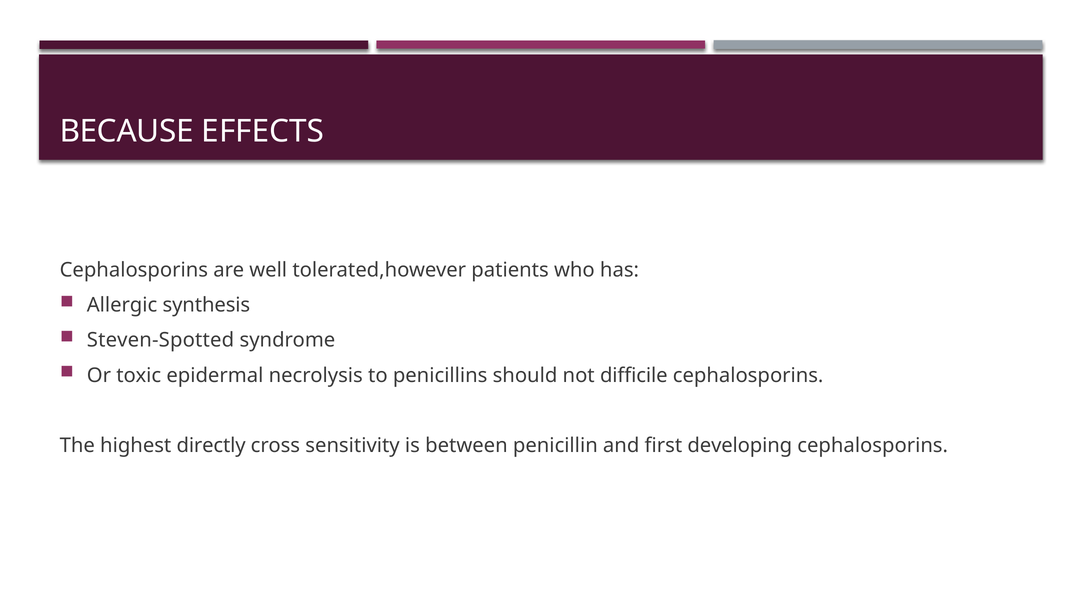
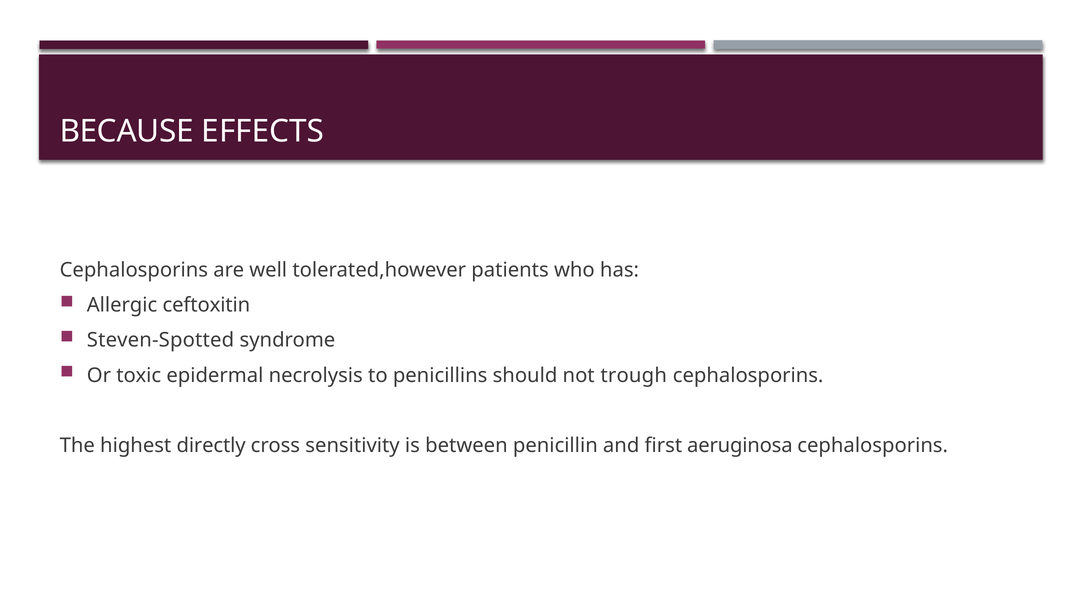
synthesis: synthesis -> ceftoxitin (206, 305)
difficile: difficile -> trough (634, 376)
developing: developing -> aeruginosa (740, 446)
